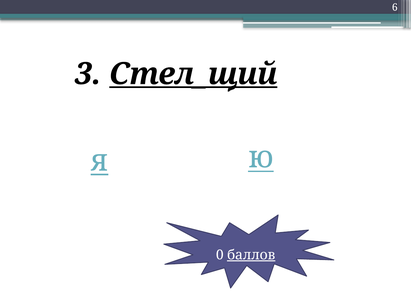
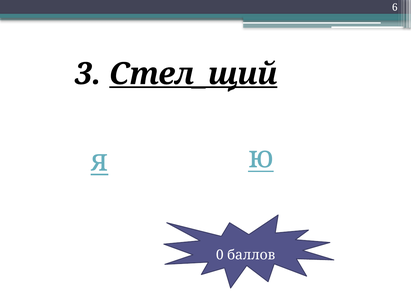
баллов underline: present -> none (251, 255)
